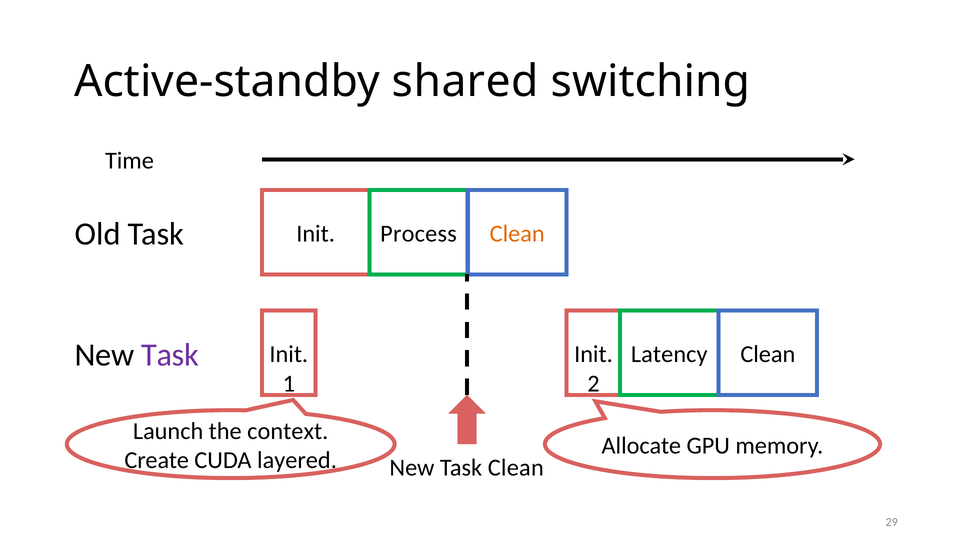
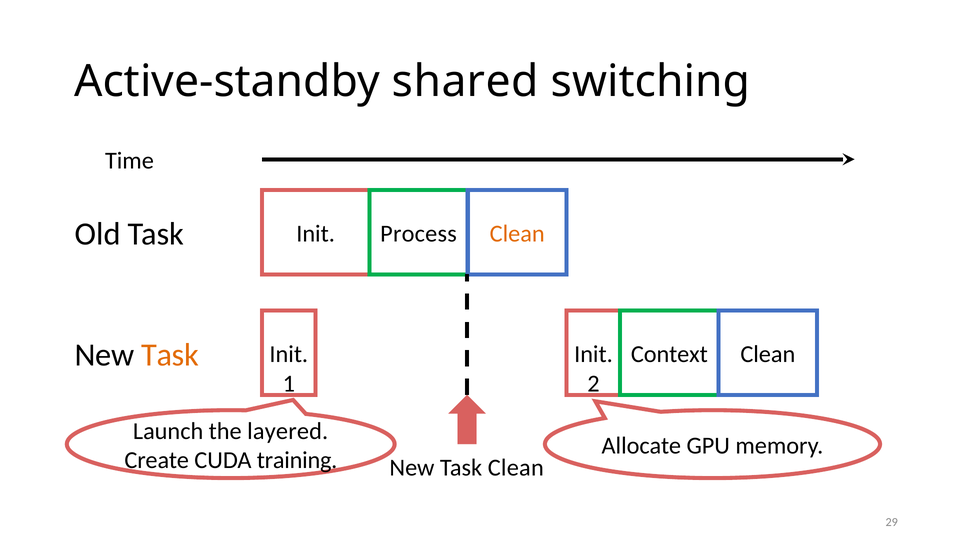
Task colour: purple -> orange (170, 355)
Latency: Latency -> Context (669, 354)
context: context -> layered (288, 431)
layered: layered -> training (297, 460)
